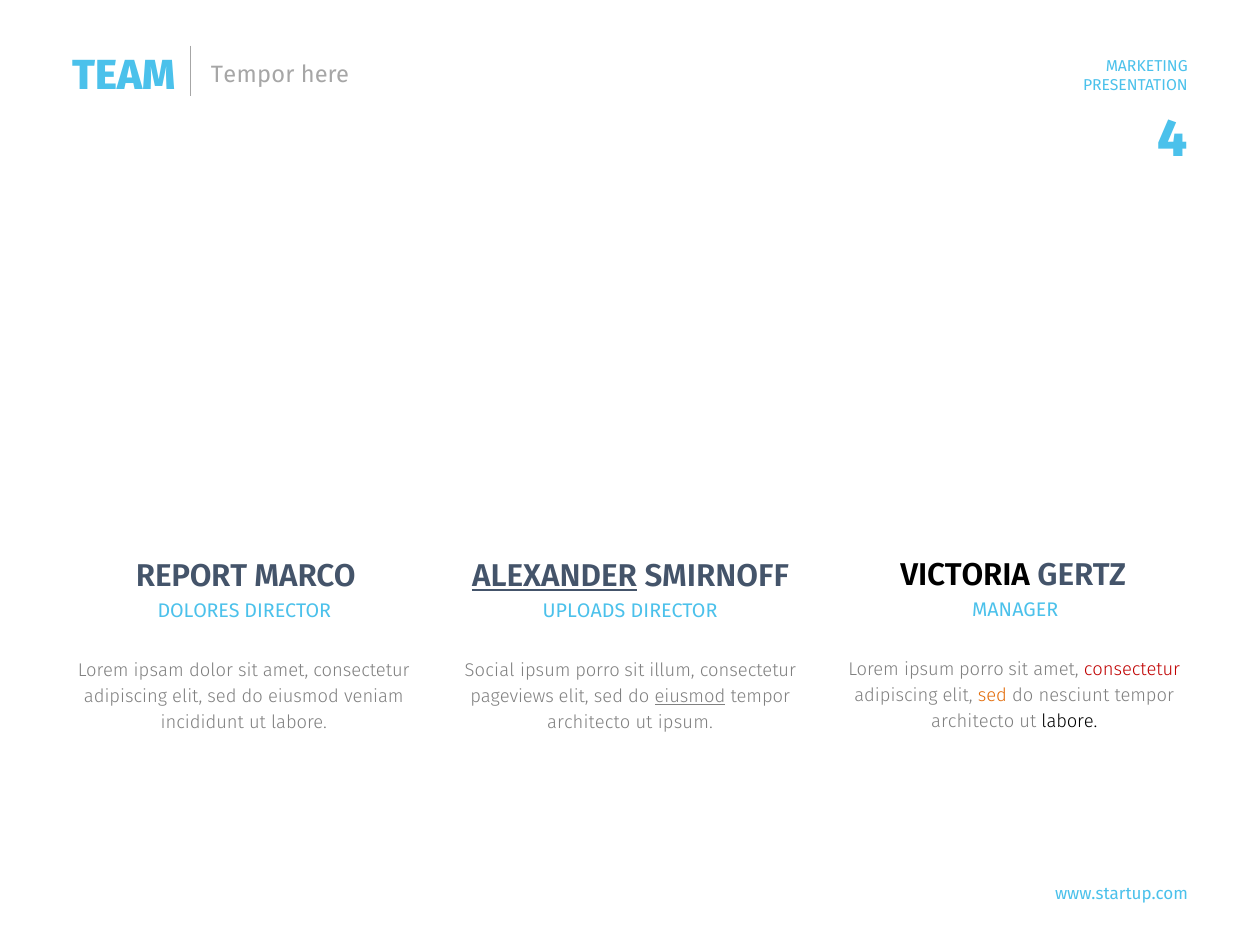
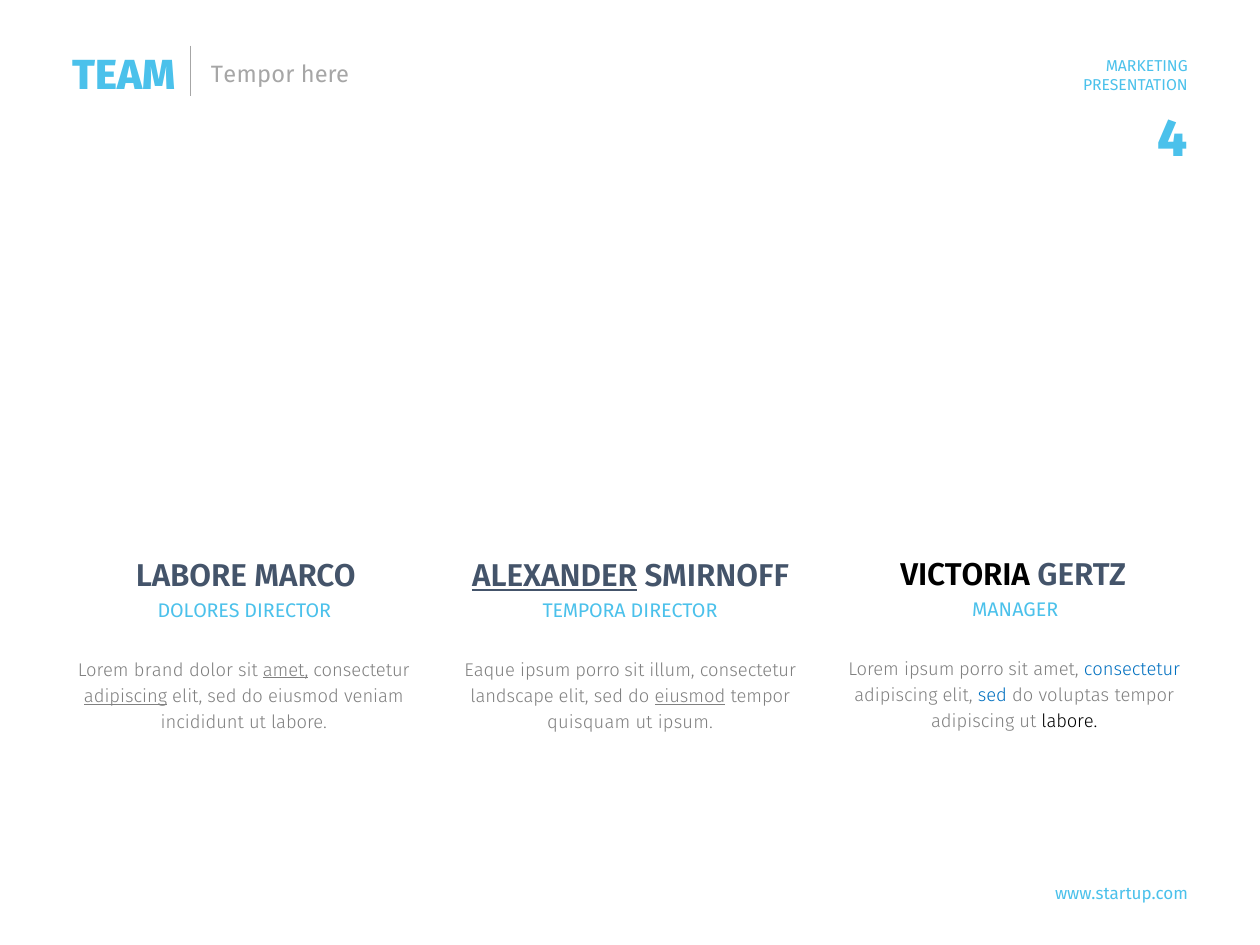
REPORT: REPORT -> LABORE (191, 576)
UPLOADS: UPLOADS -> TEMPORA (584, 611)
consectetur colour: red -> blue (1132, 669)
ipsam: ipsam -> brand (159, 670)
amet underline: none -> present (286, 670)
Social: Social -> Eaque (490, 670)
sed colour: orange -> blue (992, 695)
nesciunt: nesciunt -> voluptas (1074, 695)
adipiscing underline: none -> present (126, 696)
pageviews: pageviews -> landscape (512, 696)
architecto: architecto -> adipiscing (973, 722)
architecto: architecto -> quisquam (589, 723)
